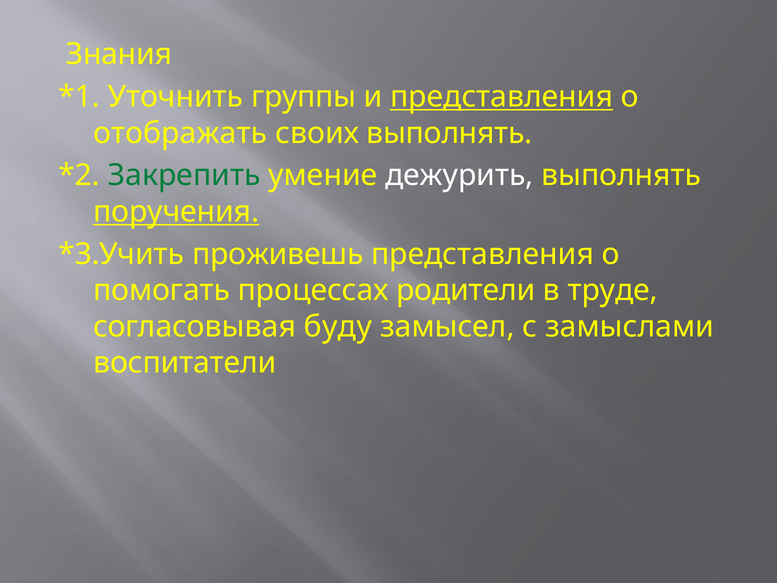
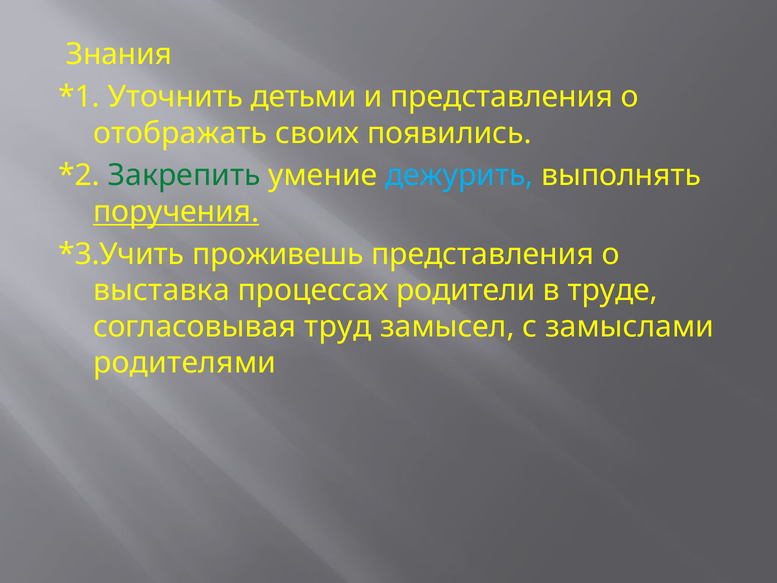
группы: группы -> детьми (304, 97)
представления underline: present -> none (502, 97)
своих выполнять: выполнять -> появились (449, 133)
дежурить colour: white -> light blue (459, 175)
помогать: помогать -> выставка (161, 290)
буду: буду -> труд (338, 327)
воспитатели: воспитатели -> родителями (185, 363)
